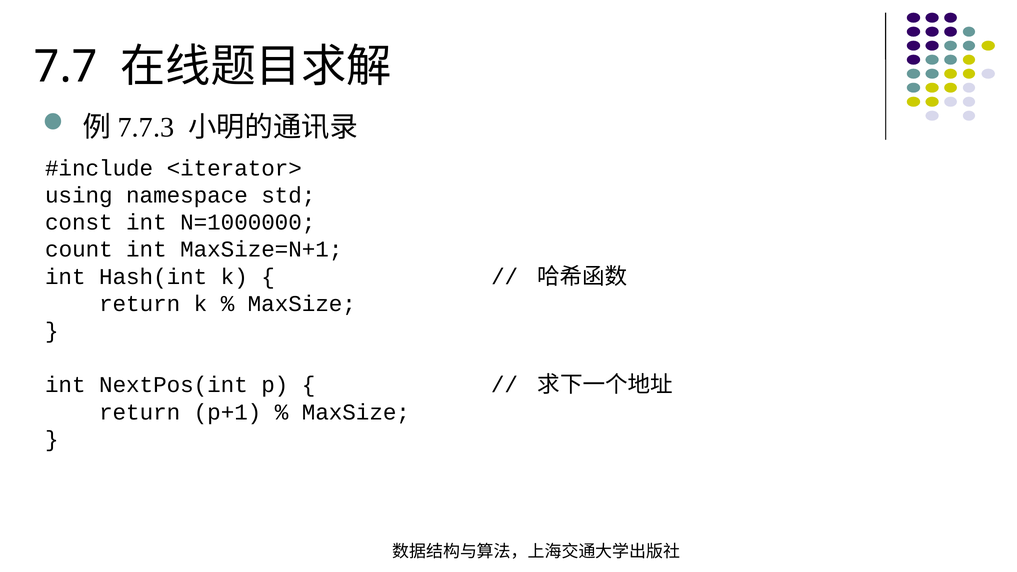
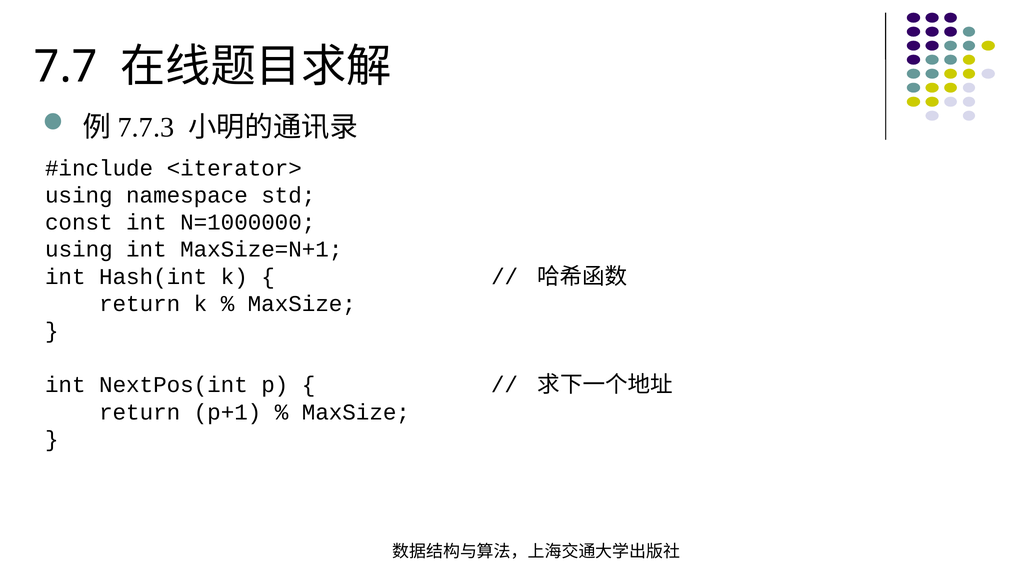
count: count -> using (79, 250)
